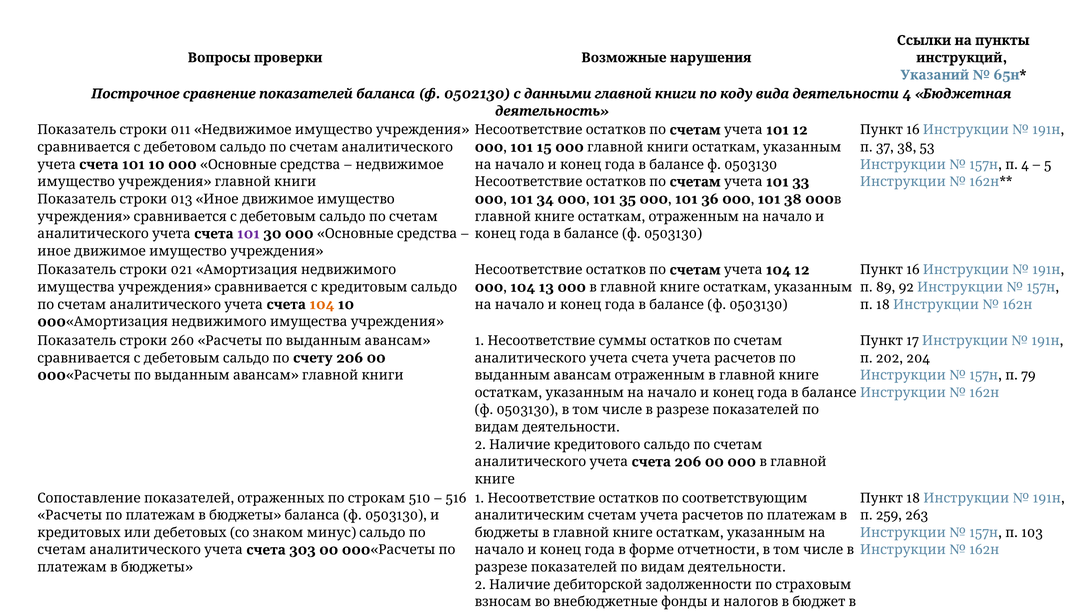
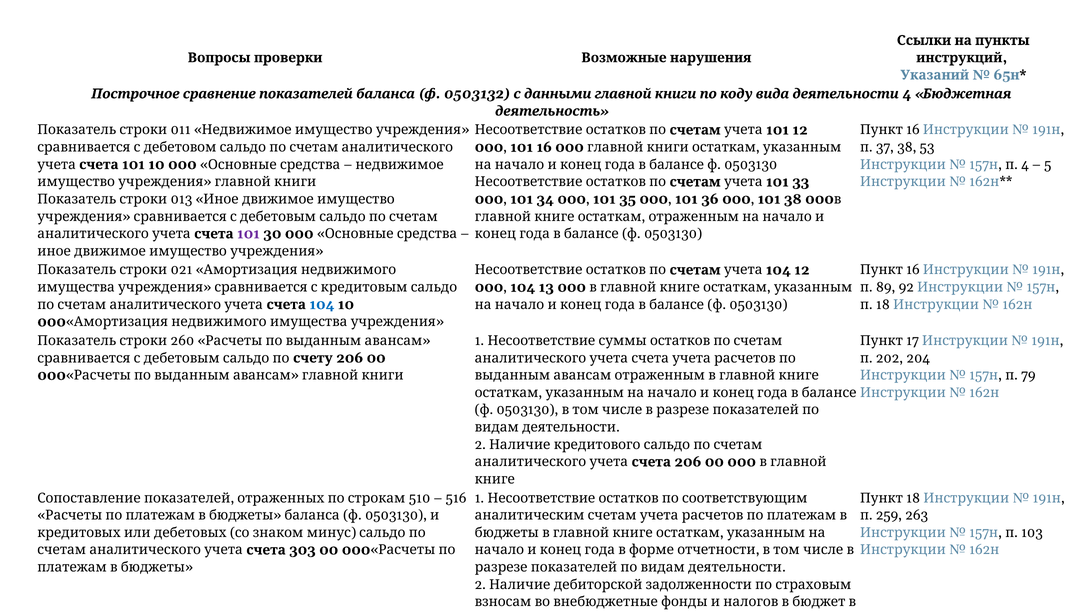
0502130: 0502130 -> 0503132 (477, 94)
101 15: 15 -> 16 (544, 147)
104 colour: orange -> blue (322, 305)
